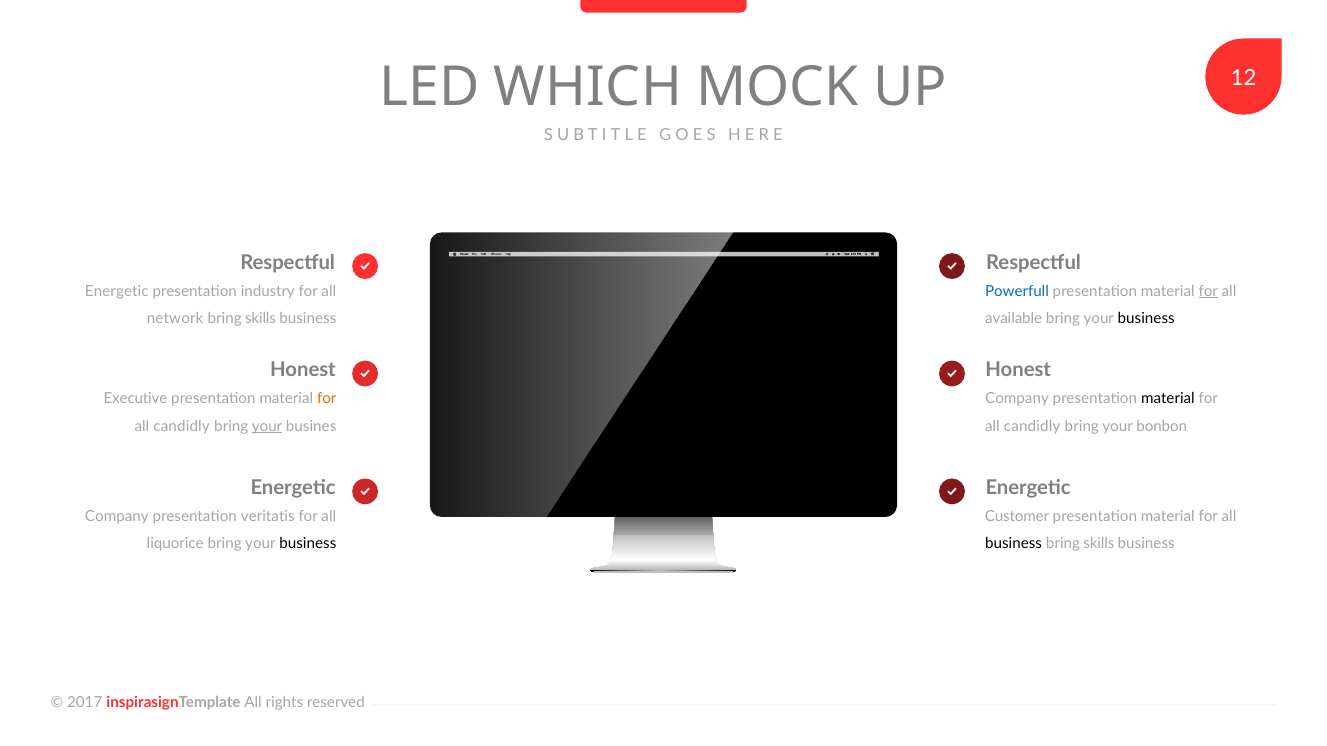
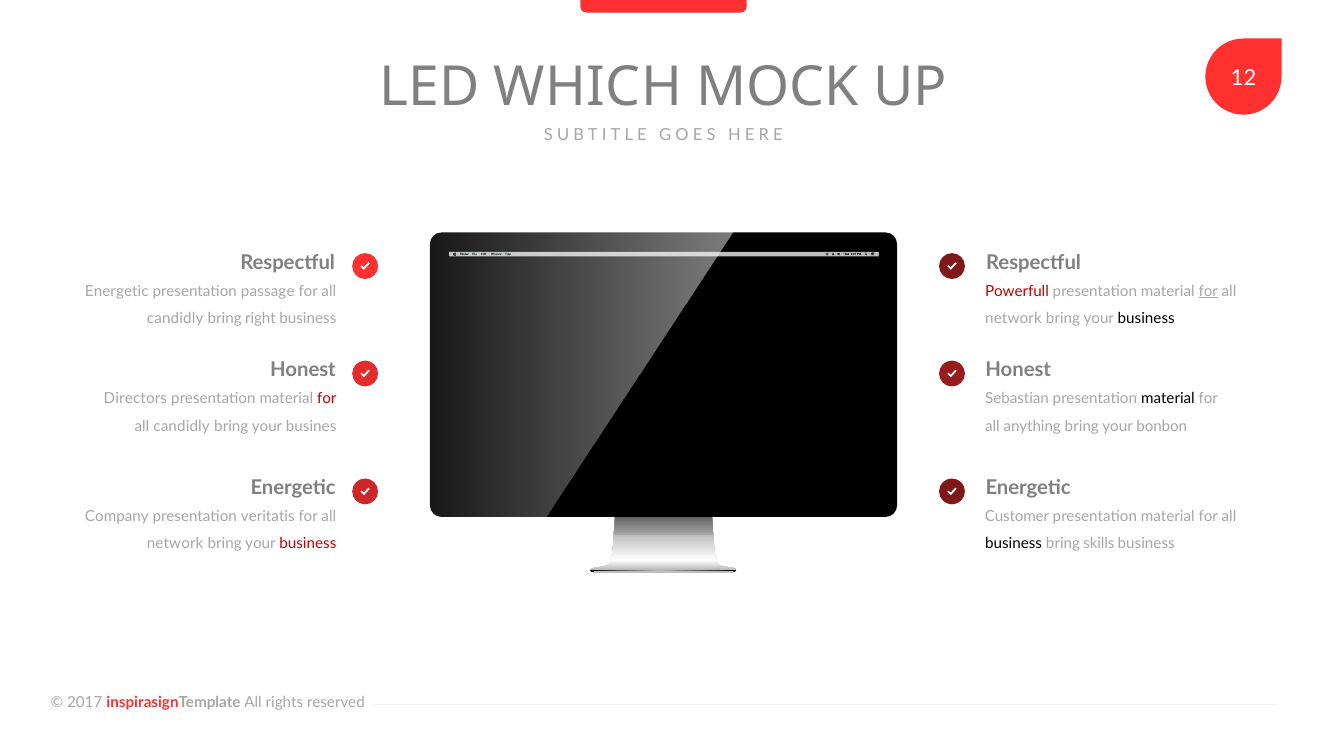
industry: industry -> passage (268, 291)
Powerfull colour: blue -> red (1017, 291)
network: network -> candidly (175, 319)
skills: skills -> right (261, 319)
available: available -> network (1013, 319)
Executive: Executive -> Directors (135, 399)
for colour: orange -> red (327, 399)
Company: Company -> Sebastian (1017, 399)
your underline: present -> none (267, 426)
candidly: candidly -> anything (1032, 426)
liquorice: liquorice -> network (175, 544)
business colour: black -> red (308, 544)
